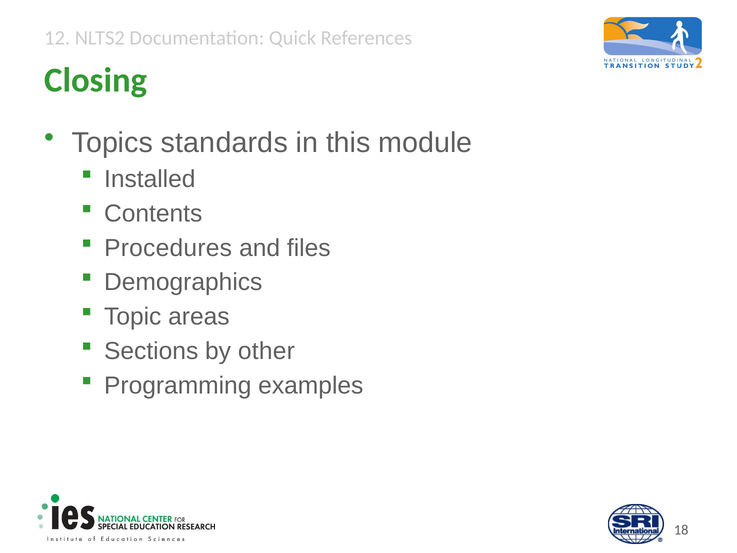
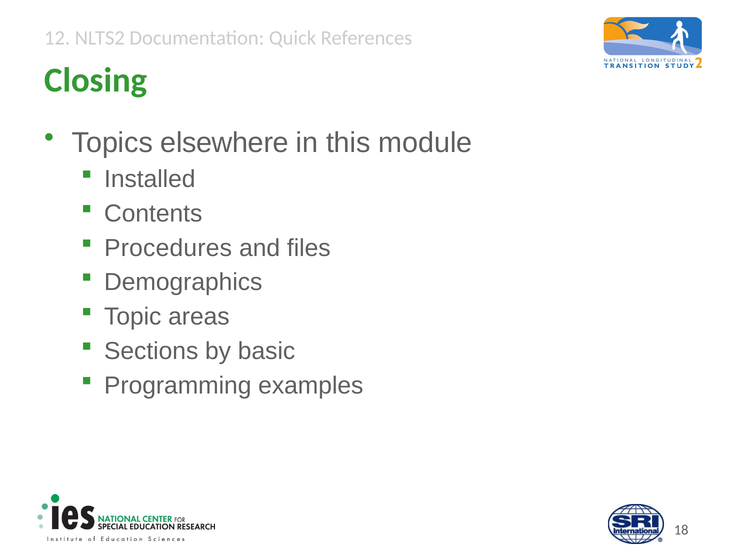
standards: standards -> elsewhere (225, 143)
other: other -> basic (267, 351)
